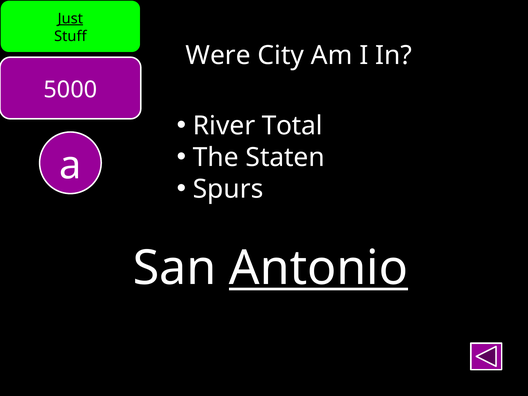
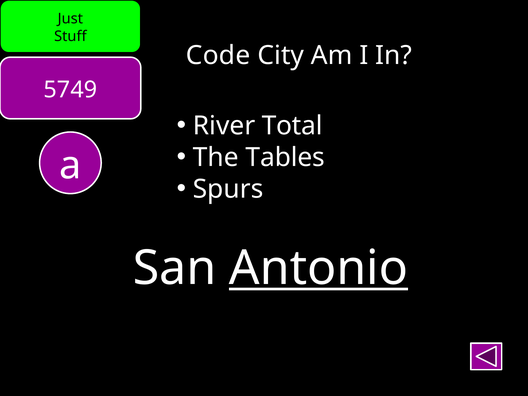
Just underline: present -> none (70, 19)
Were: Were -> Code (218, 55)
5000: 5000 -> 5749 (70, 90)
Staten: Staten -> Tables (285, 158)
